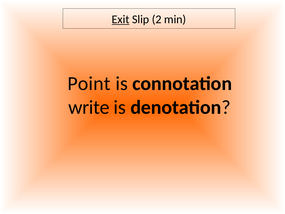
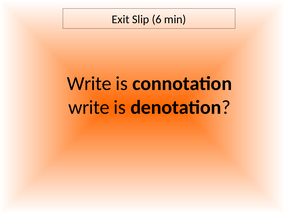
Exit underline: present -> none (121, 19)
2: 2 -> 6 (157, 19)
Point: Point -> Write (89, 84)
